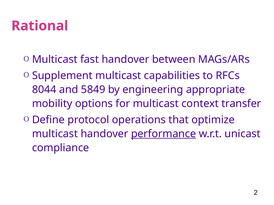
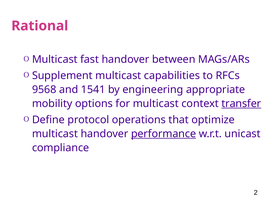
8044: 8044 -> 9568 (44, 90)
5849: 5849 -> 1541 (93, 90)
transfer underline: none -> present (241, 104)
